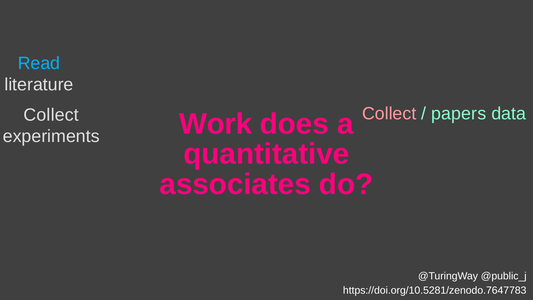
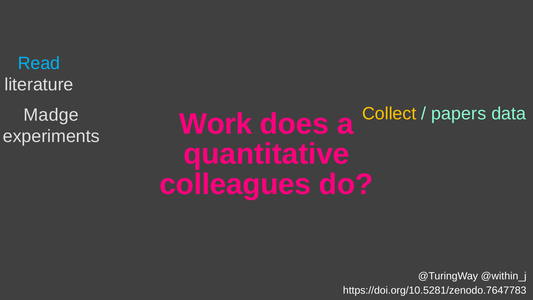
Collect colour: pink -> yellow (389, 114)
Collect: Collect -> Madge (51, 115)
associates: associates -> colleagues (235, 184)
@public_j: @public_j -> @within_j (504, 276)
